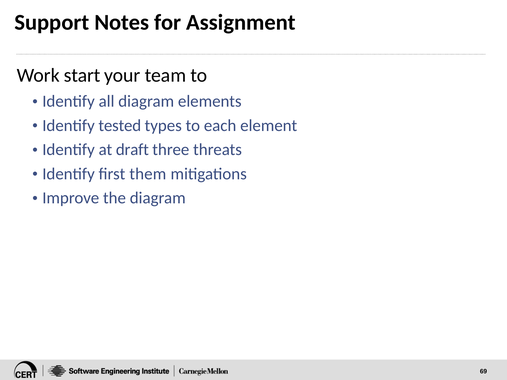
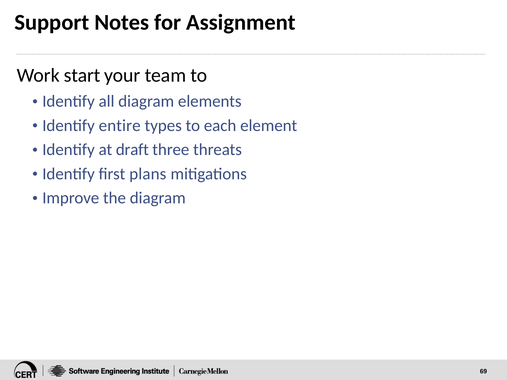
tested: tested -> entire (120, 126)
them: them -> plans (148, 174)
